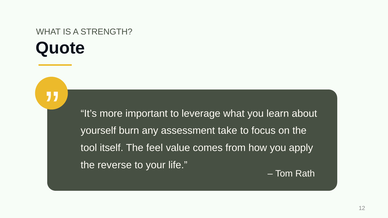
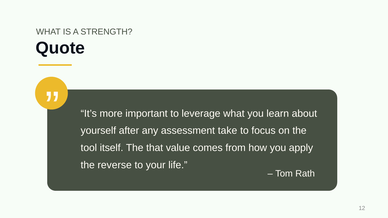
burn: burn -> after (129, 131)
feel: feel -> that (155, 148)
